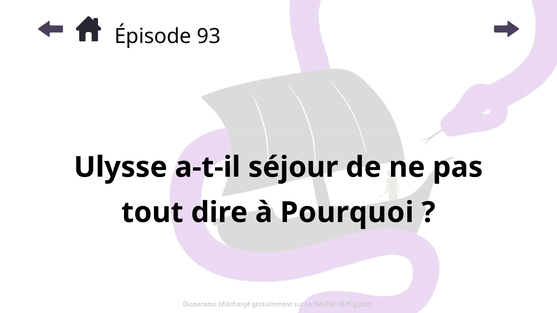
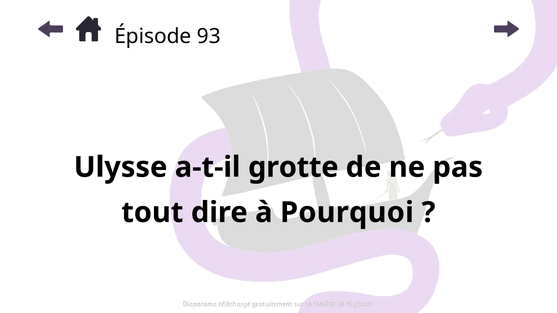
séjour: séjour -> grotte (293, 167)
